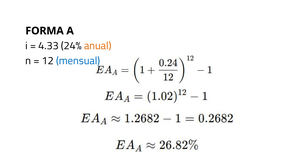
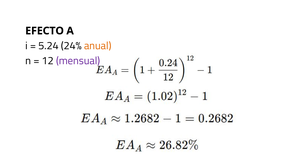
FORMA: FORMA -> EFECTO (45, 31)
4.33: 4.33 -> 5.24 (48, 46)
mensual colour: blue -> purple (78, 61)
